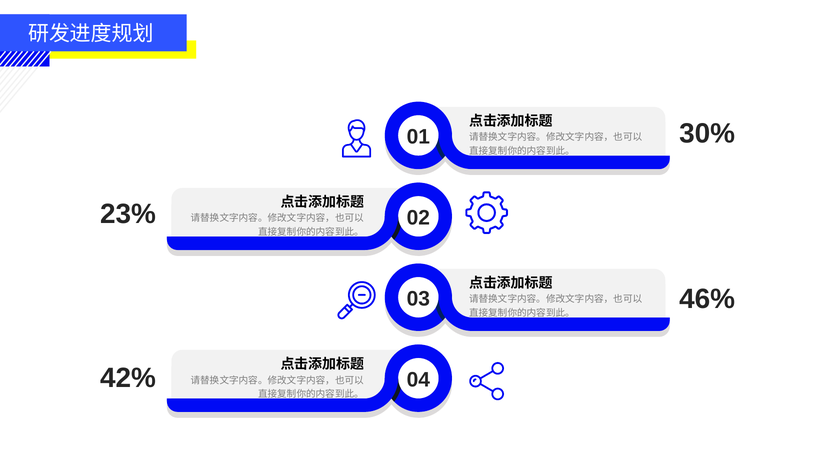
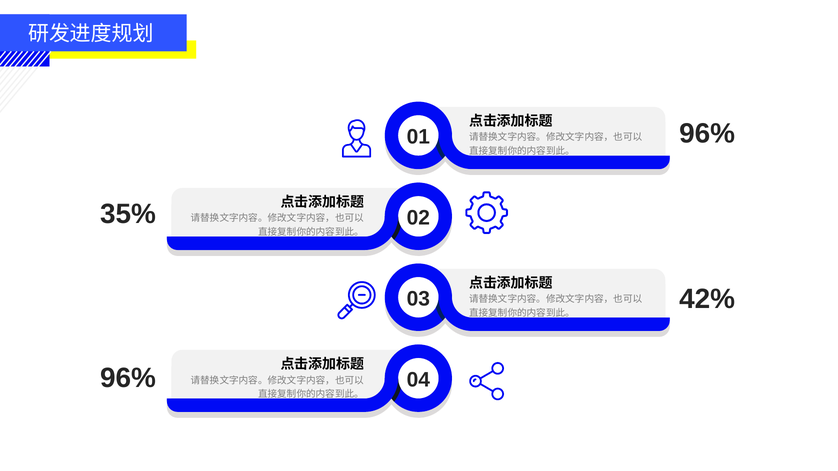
30%: 30% -> 96% (707, 134)
23%: 23% -> 35% (128, 214)
46%: 46% -> 42% (707, 299)
42%: 42% -> 96% (128, 379)
